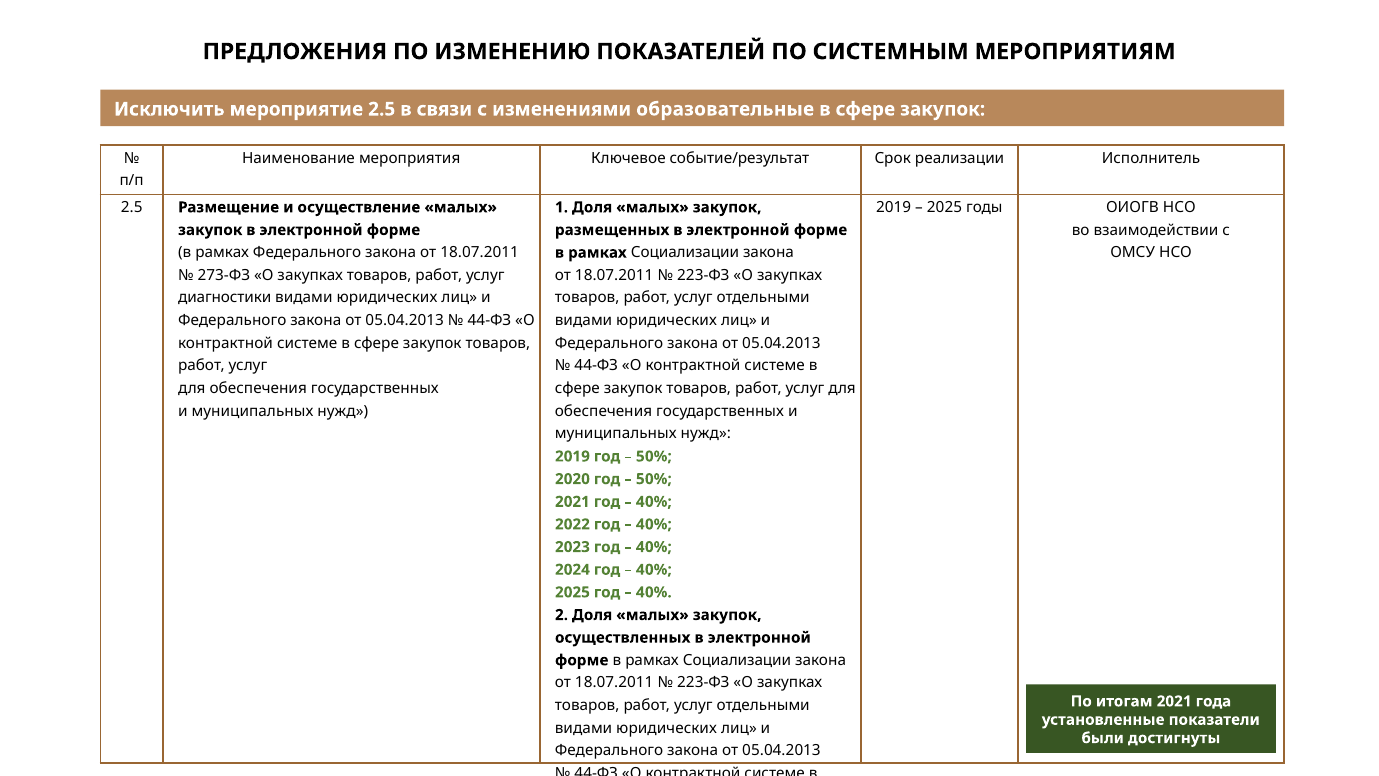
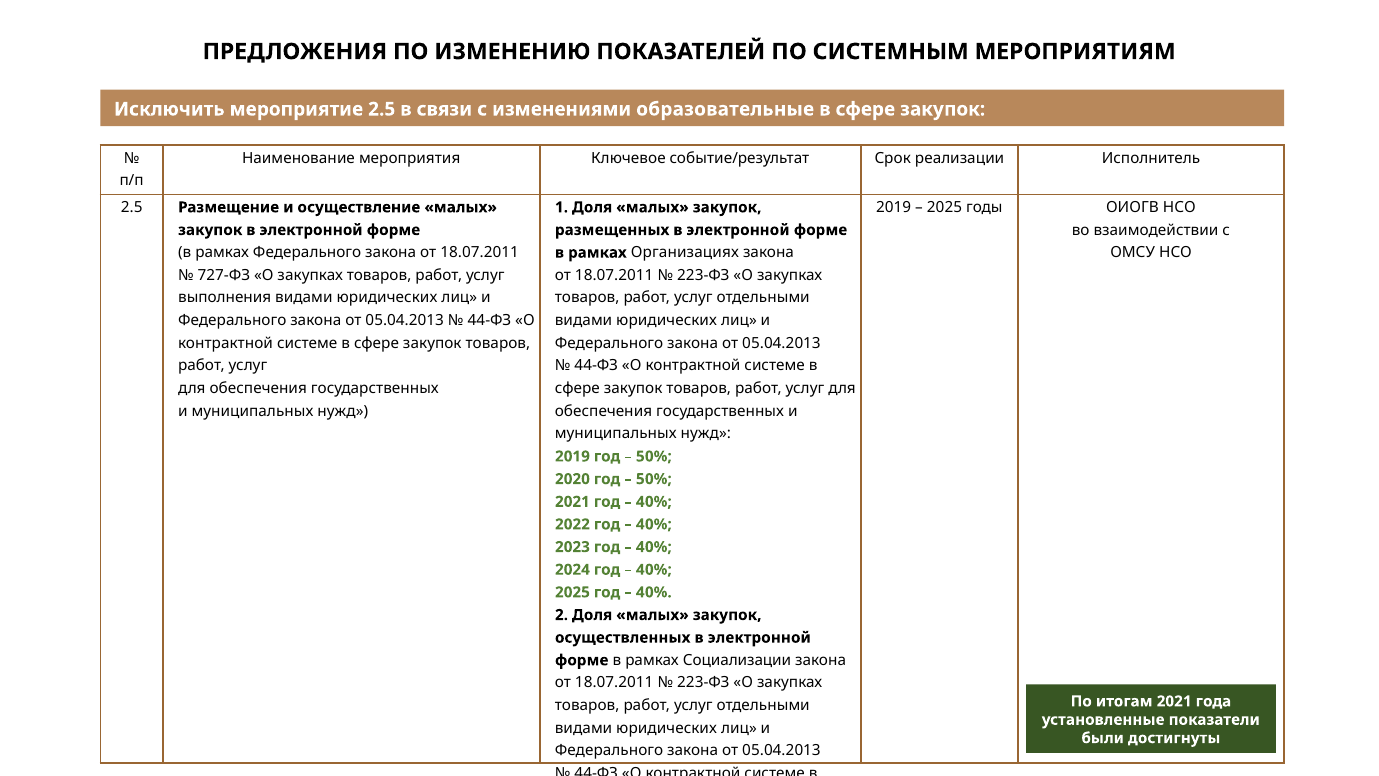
Социализации: Социализации -> Организациях (685, 253)
273-ФЗ: 273-ФЗ -> 727-ФЗ (224, 275)
диагностики: диагностики -> выполнения (225, 298)
